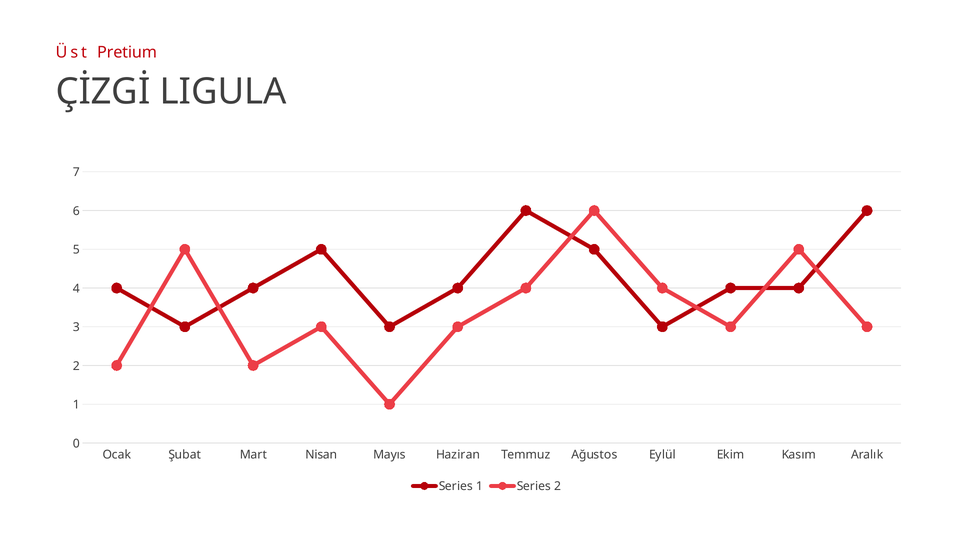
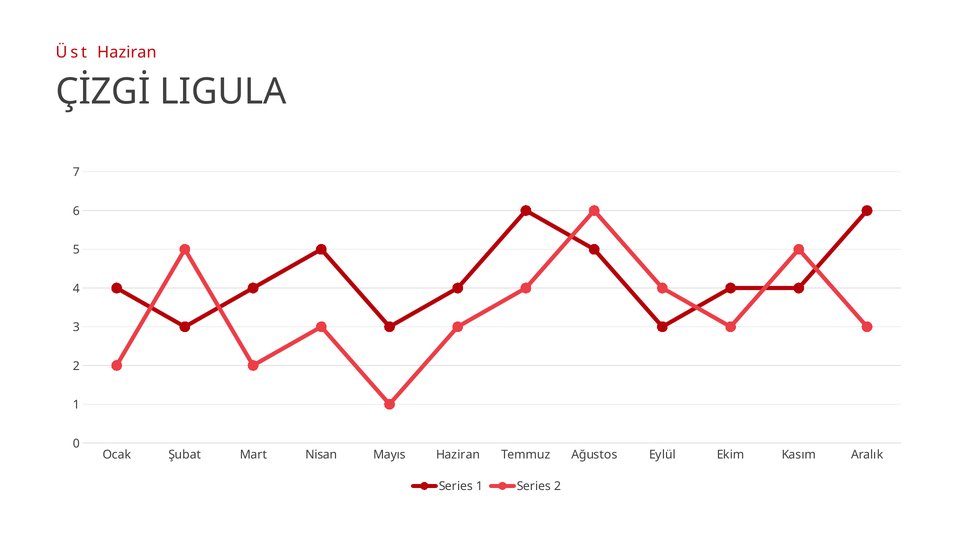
Üst Pretium: Pretium -> Haziran (127, 52)
